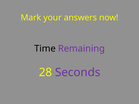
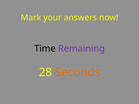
Seconds colour: purple -> orange (78, 72)
